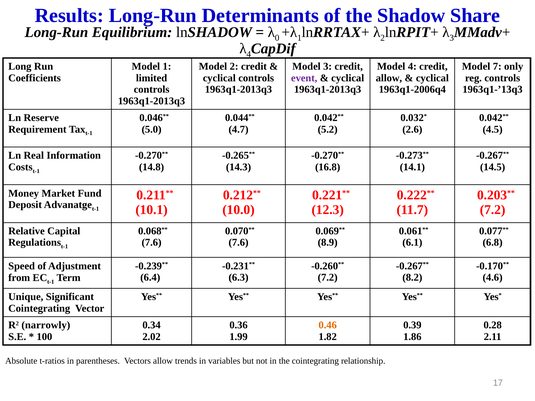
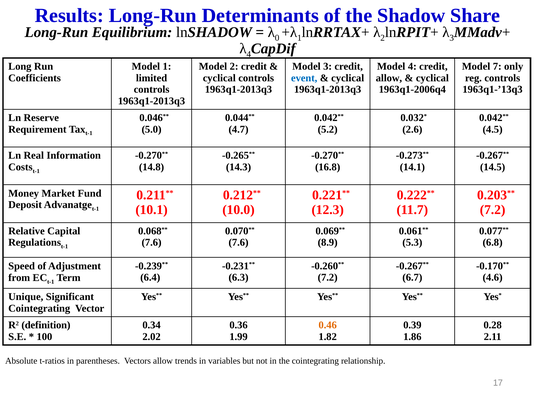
event colour: purple -> blue (304, 78)
6.1: 6.1 -> 5.3 (412, 243)
8.2: 8.2 -> 6.7 (412, 278)
narrowly: narrowly -> definition (46, 325)
